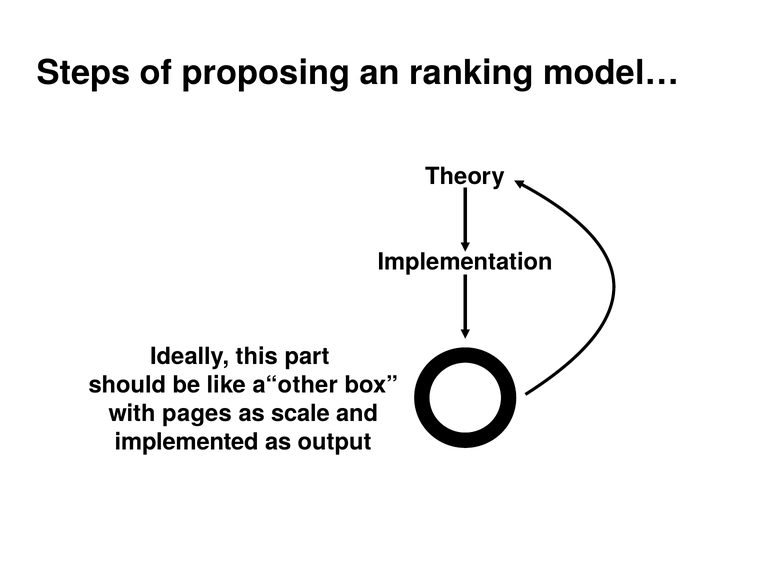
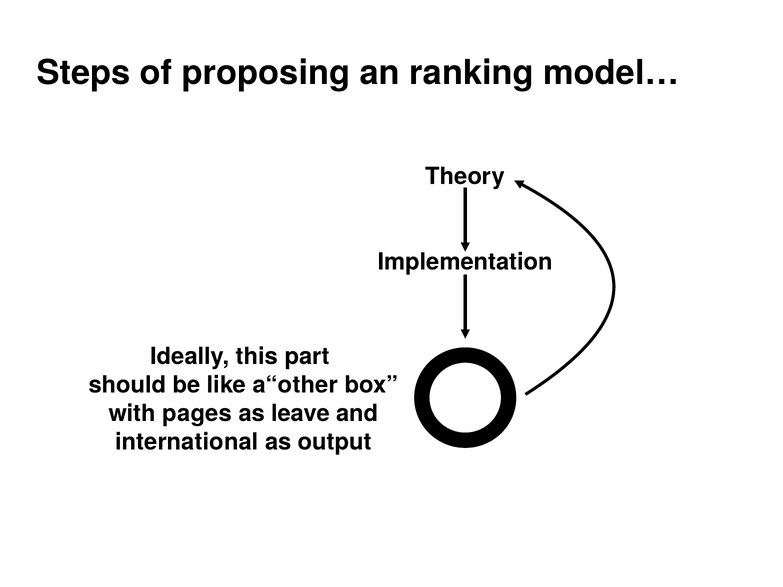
scale: scale -> leave (301, 414)
implemented: implemented -> international (187, 442)
